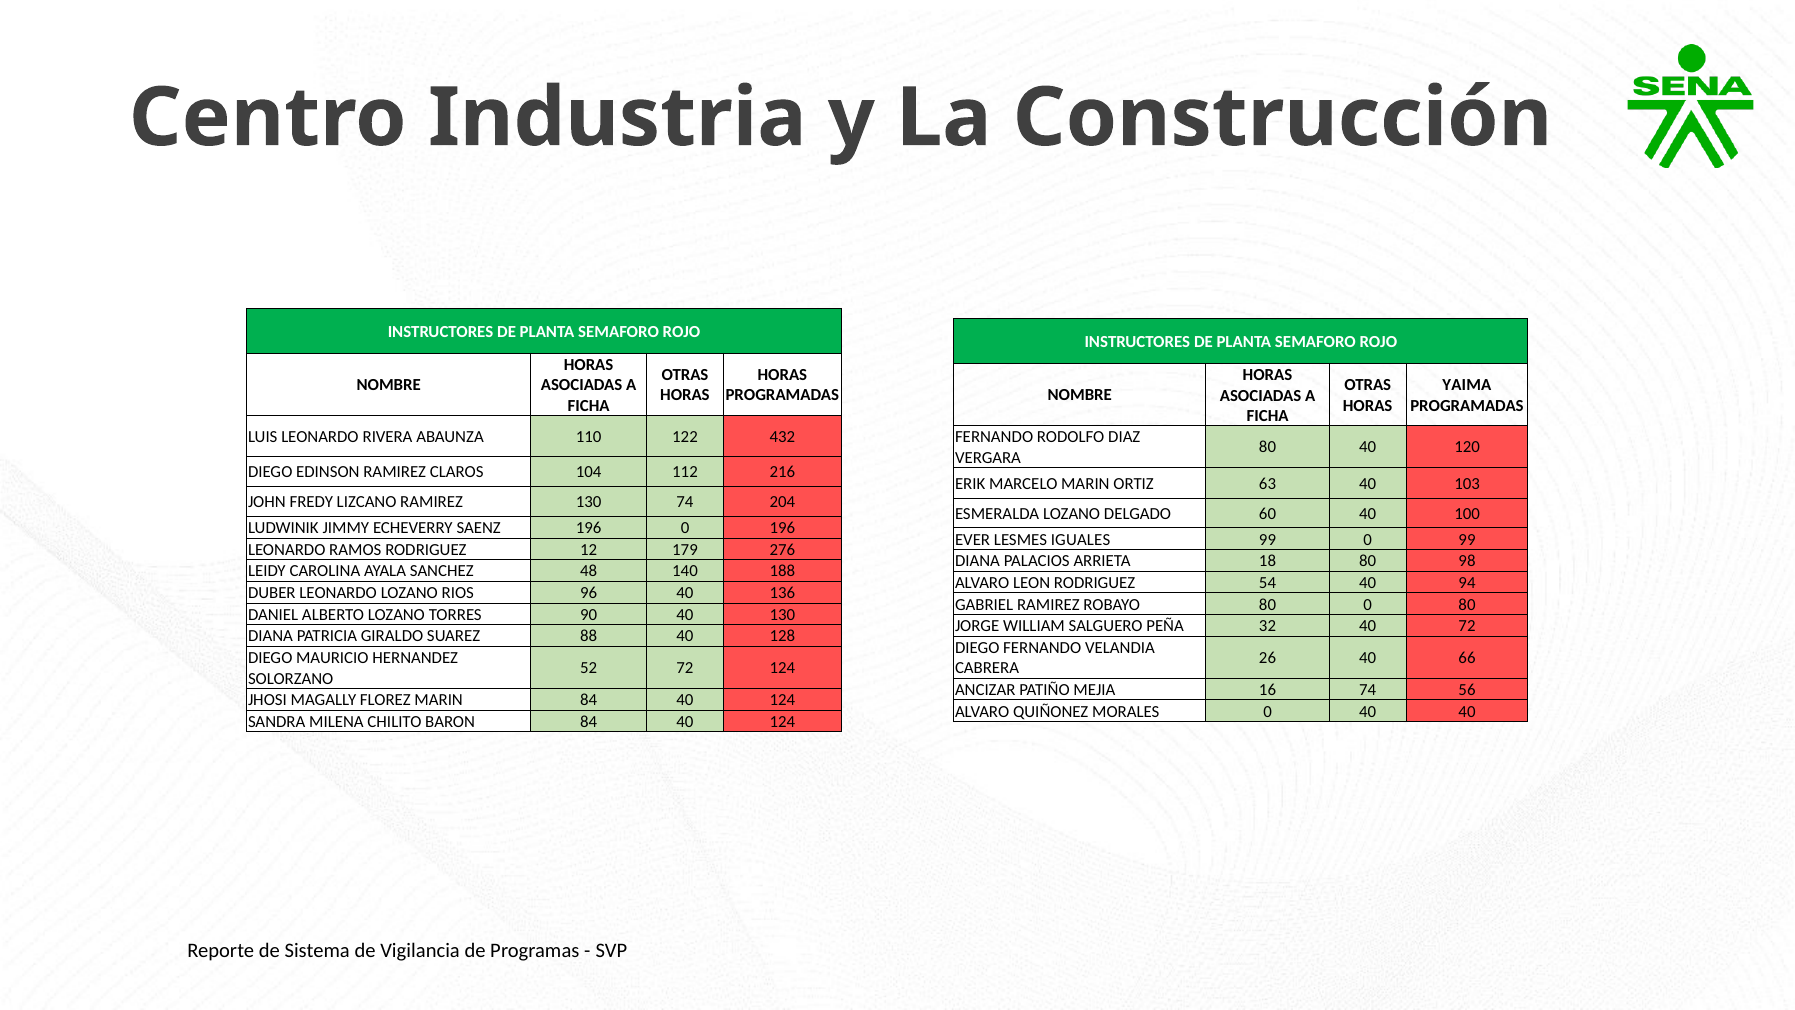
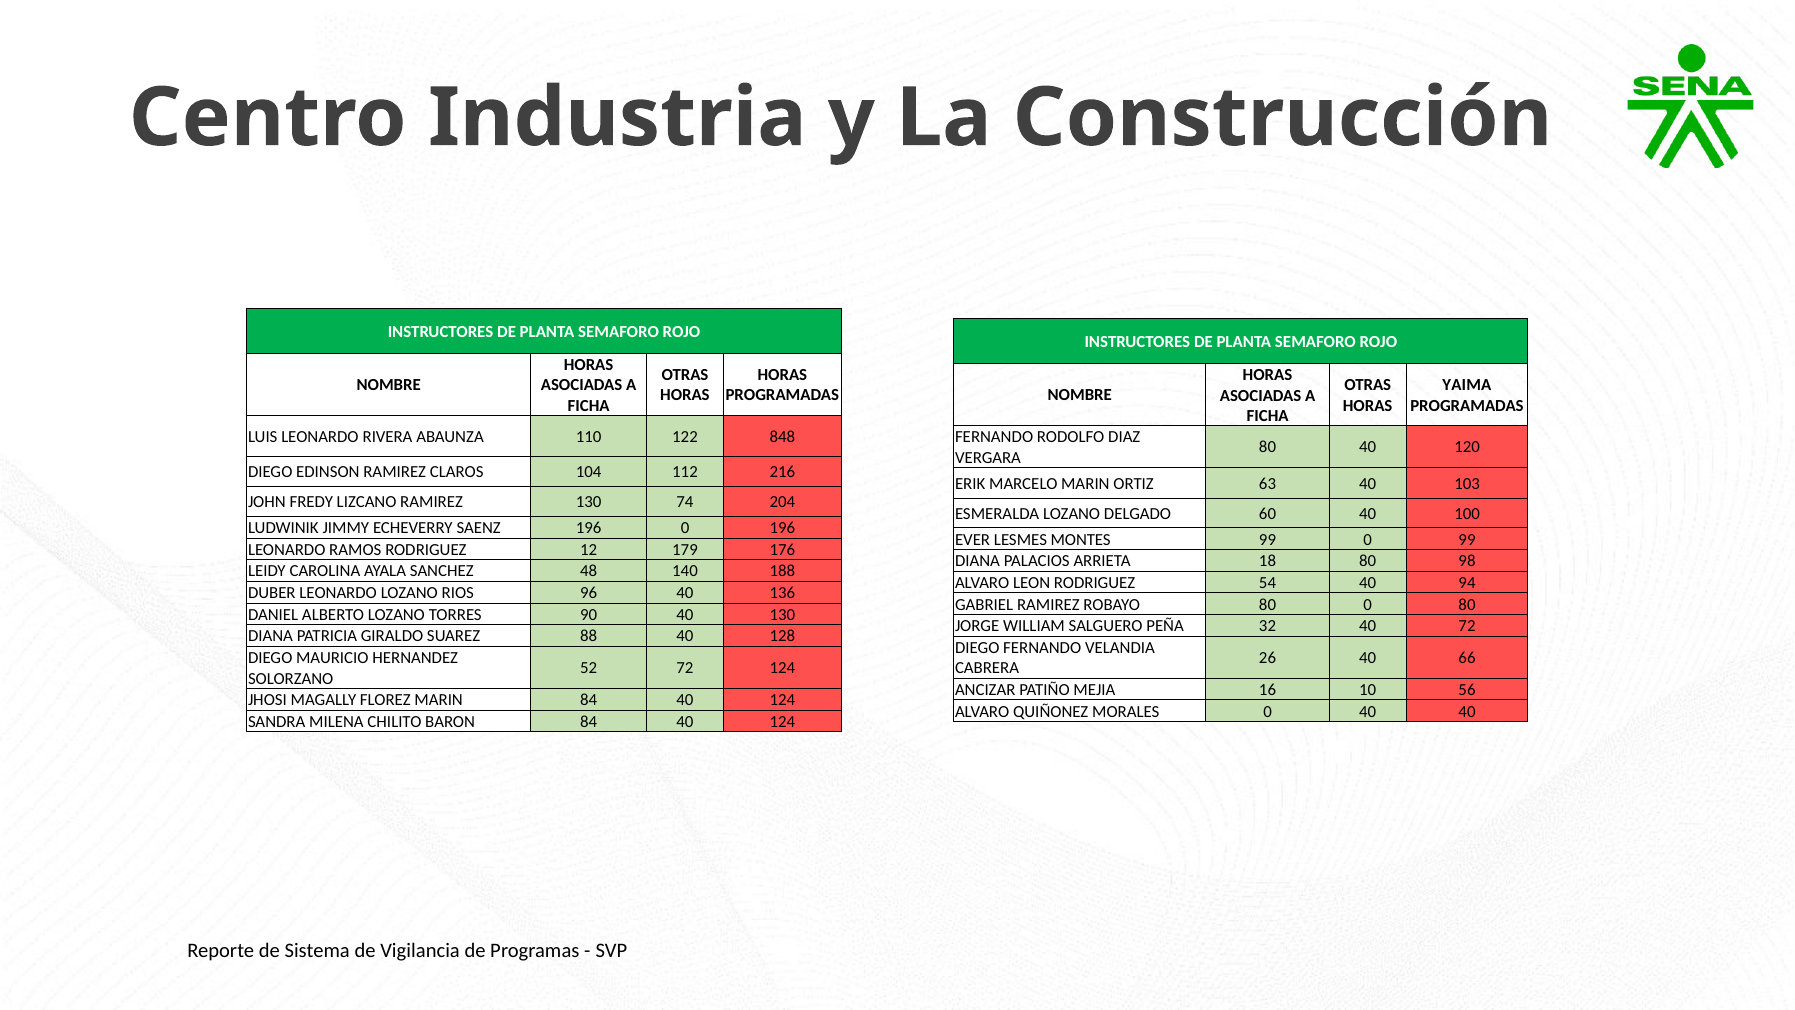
432: 432 -> 848 (782, 436)
IGUALES: IGUALES -> MONTES (1081, 539)
276: 276 -> 176 (782, 549)
16 74: 74 -> 10 (1368, 690)
